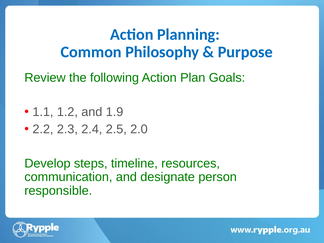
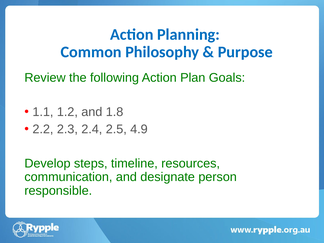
1.9: 1.9 -> 1.8 (115, 112)
2.0: 2.0 -> 4.9 (139, 129)
